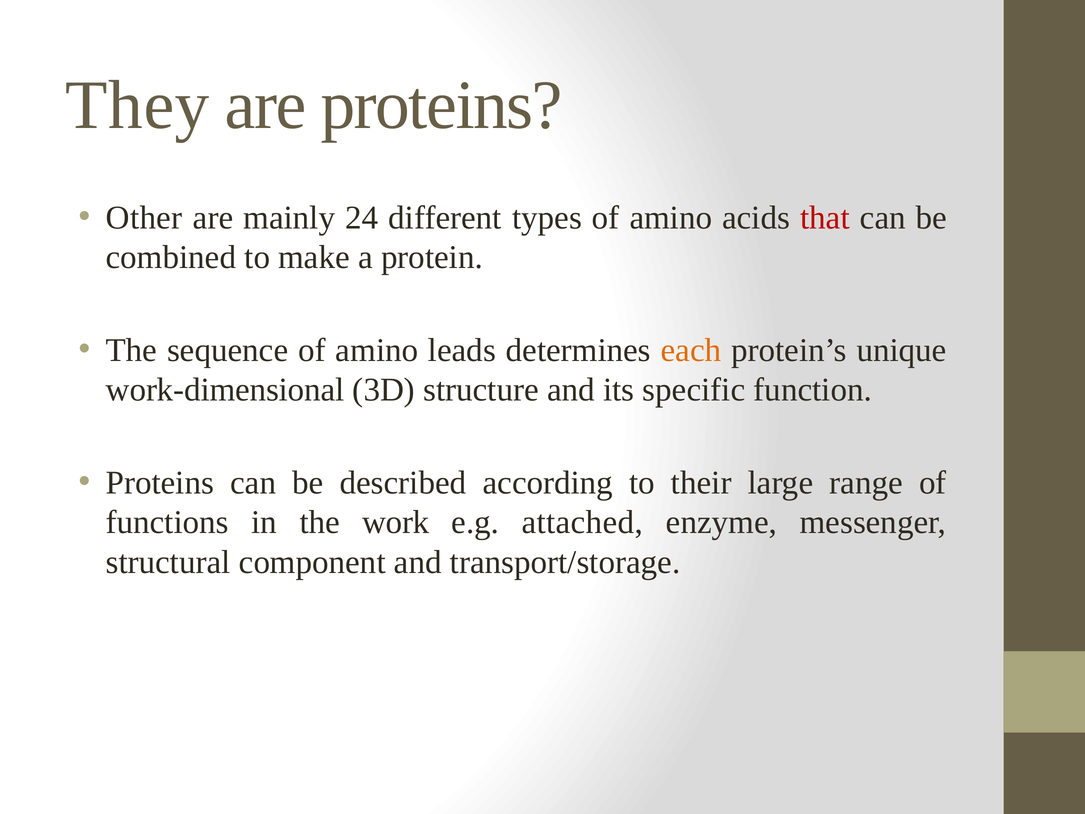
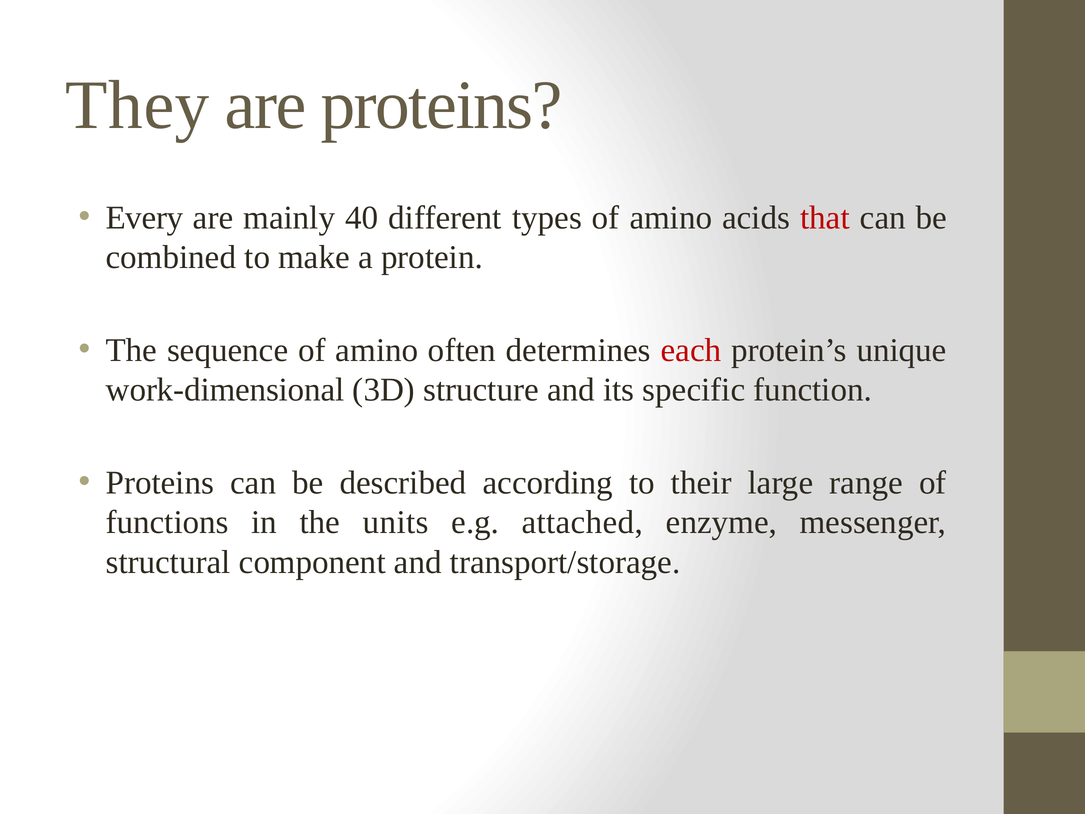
Other: Other -> Every (144, 218)
24: 24 -> 40 (362, 218)
leads: leads -> often (462, 350)
each colour: orange -> red (691, 350)
work: work -> units (396, 522)
